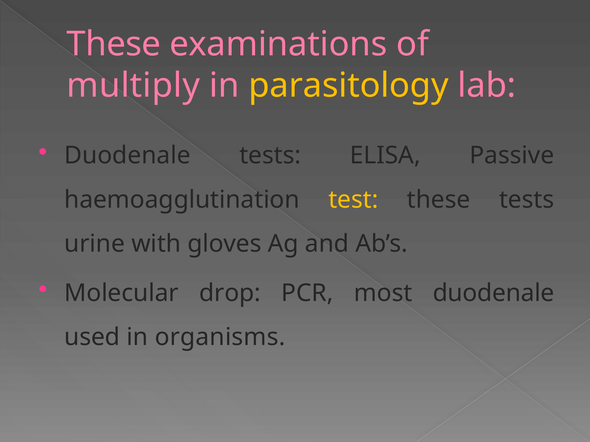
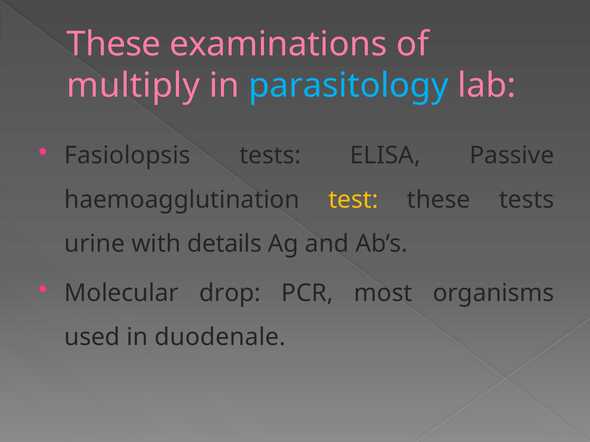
parasitology colour: yellow -> light blue (349, 85)
Duodenale: Duodenale -> Fasiolopsis (127, 156)
gloves: gloves -> details (225, 244)
most duodenale: duodenale -> organisms (493, 293)
organisms: organisms -> duodenale (220, 338)
